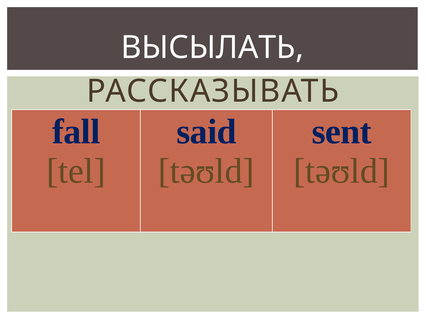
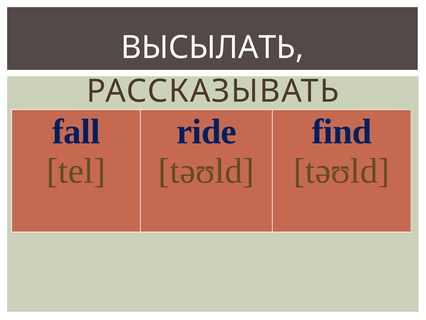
said: said -> ride (207, 132)
sent: sent -> find (342, 132)
